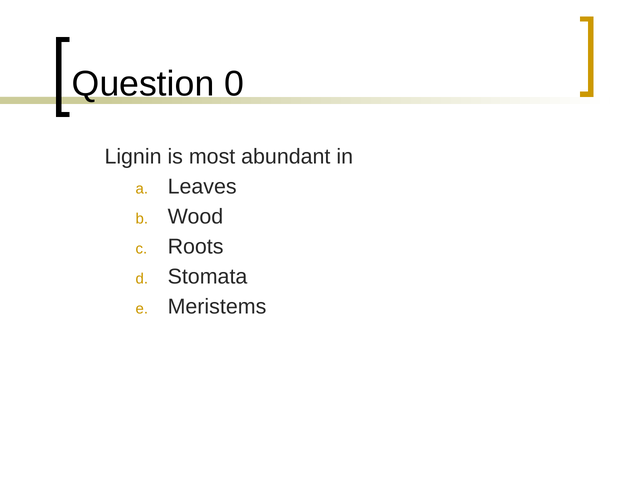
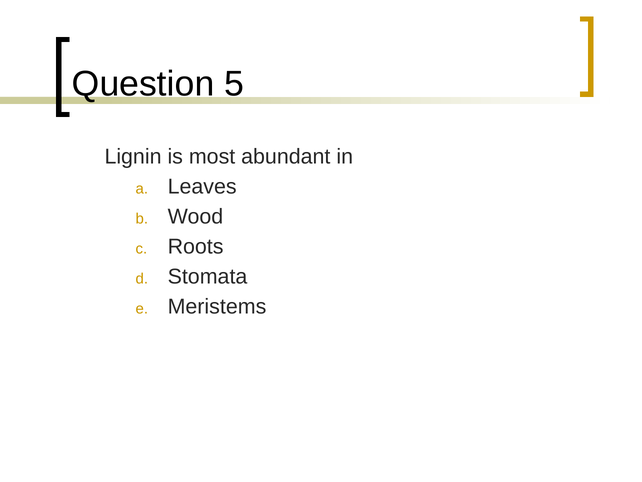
0: 0 -> 5 (234, 84)
